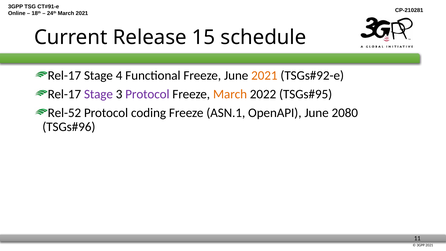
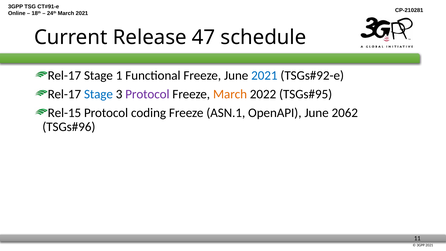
15: 15 -> 47 (204, 37)
4: 4 -> 1 (119, 75)
2021 colour: orange -> blue (264, 75)
Stage colour: purple -> blue (98, 94)
Rel-52: Rel-52 -> Rel-15 (64, 113)
2080: 2080 -> 2062 (345, 113)
